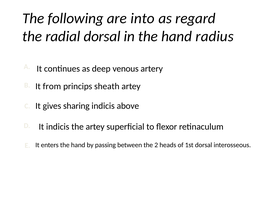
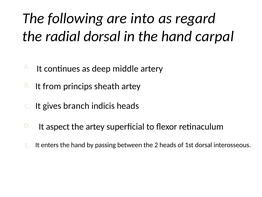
radius: radius -> carpal (215, 36)
venous: venous -> middle (126, 69)
sharing: sharing -> branch (76, 106)
indicis above: above -> heads (128, 106)
It indicis: indicis -> aspect (58, 126)
